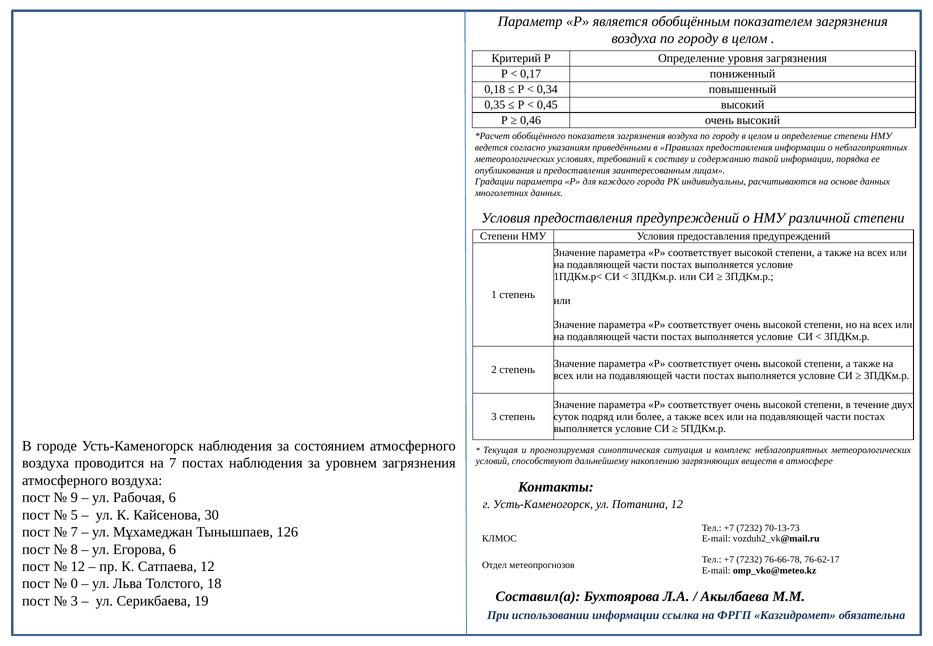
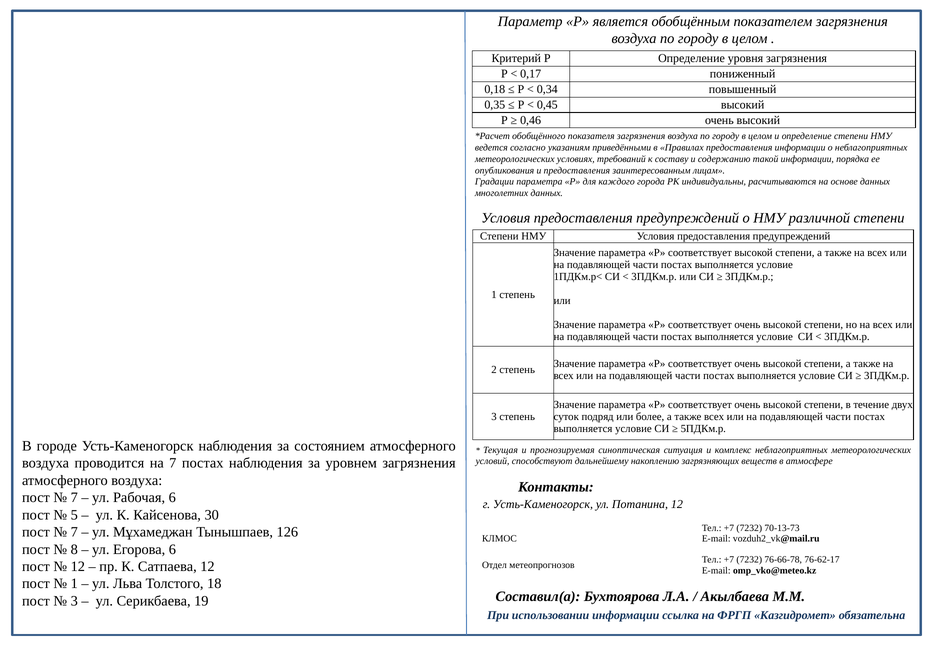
9: 9 -> 7 (74, 498)
0: 0 -> 1 (74, 584)
